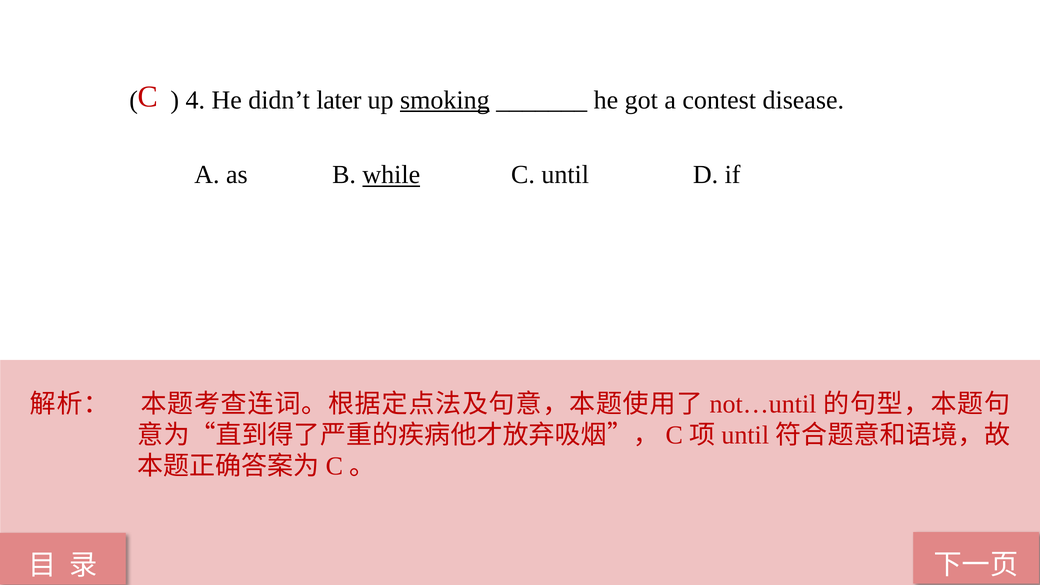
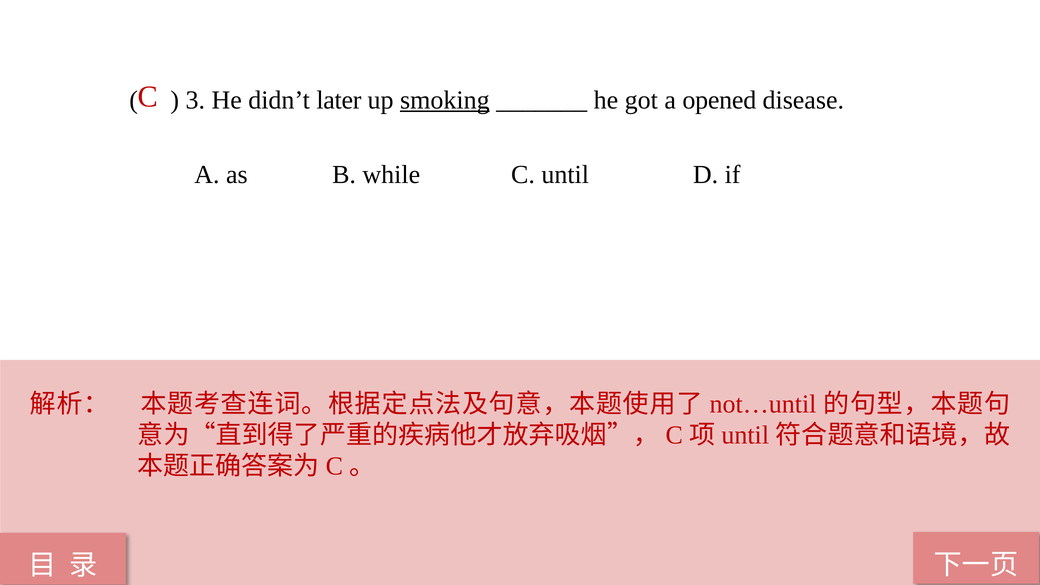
4: 4 -> 3 (195, 100)
contest: contest -> opened (719, 100)
while underline: present -> none (391, 175)
